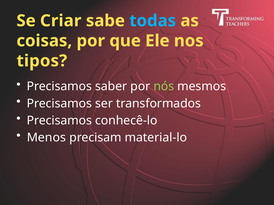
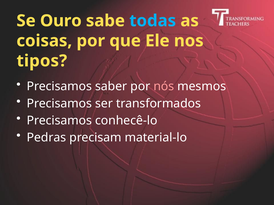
Criar: Criar -> Ouro (61, 21)
nós colour: light green -> pink (164, 87)
Menos: Menos -> Pedras (46, 138)
